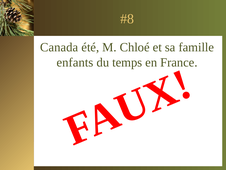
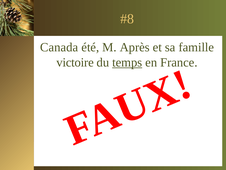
Chloé: Chloé -> Après (135, 47)
enfants: enfants -> victoire (75, 62)
temps underline: none -> present (127, 62)
